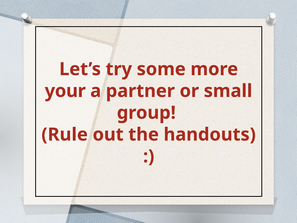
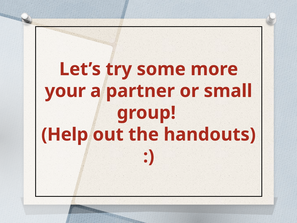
Rule: Rule -> Help (65, 134)
